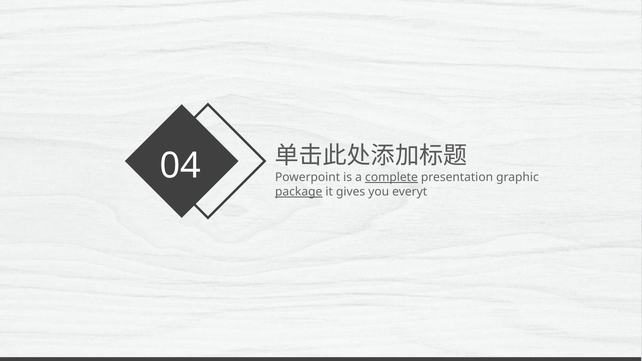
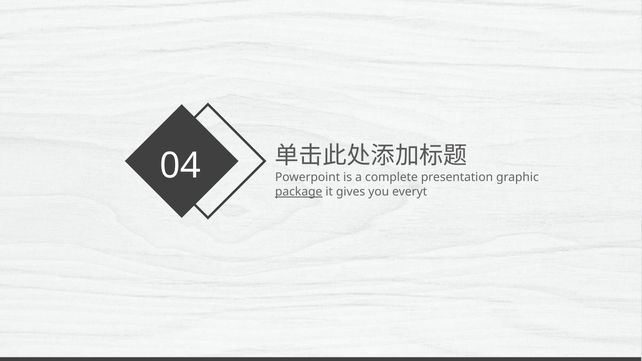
complete underline: present -> none (391, 177)
